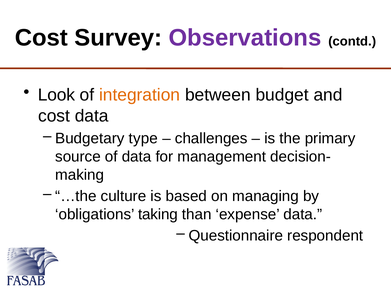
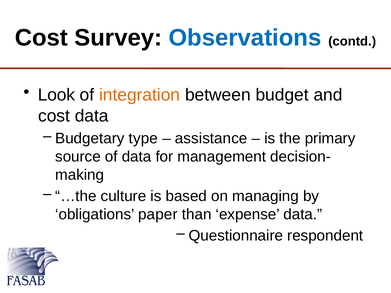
Observations colour: purple -> blue (245, 38)
challenges: challenges -> assistance (211, 138)
taking: taking -> paper (158, 214)
